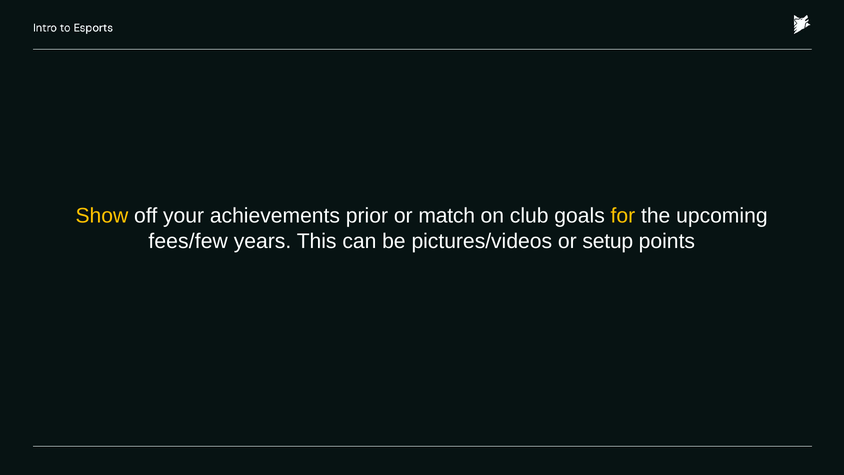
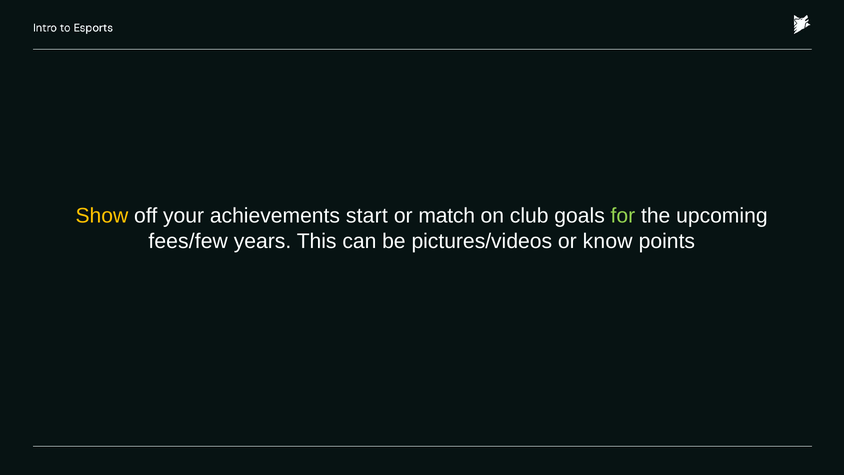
prior: prior -> start (367, 216)
for colour: yellow -> light green (623, 216)
setup: setup -> know (608, 241)
